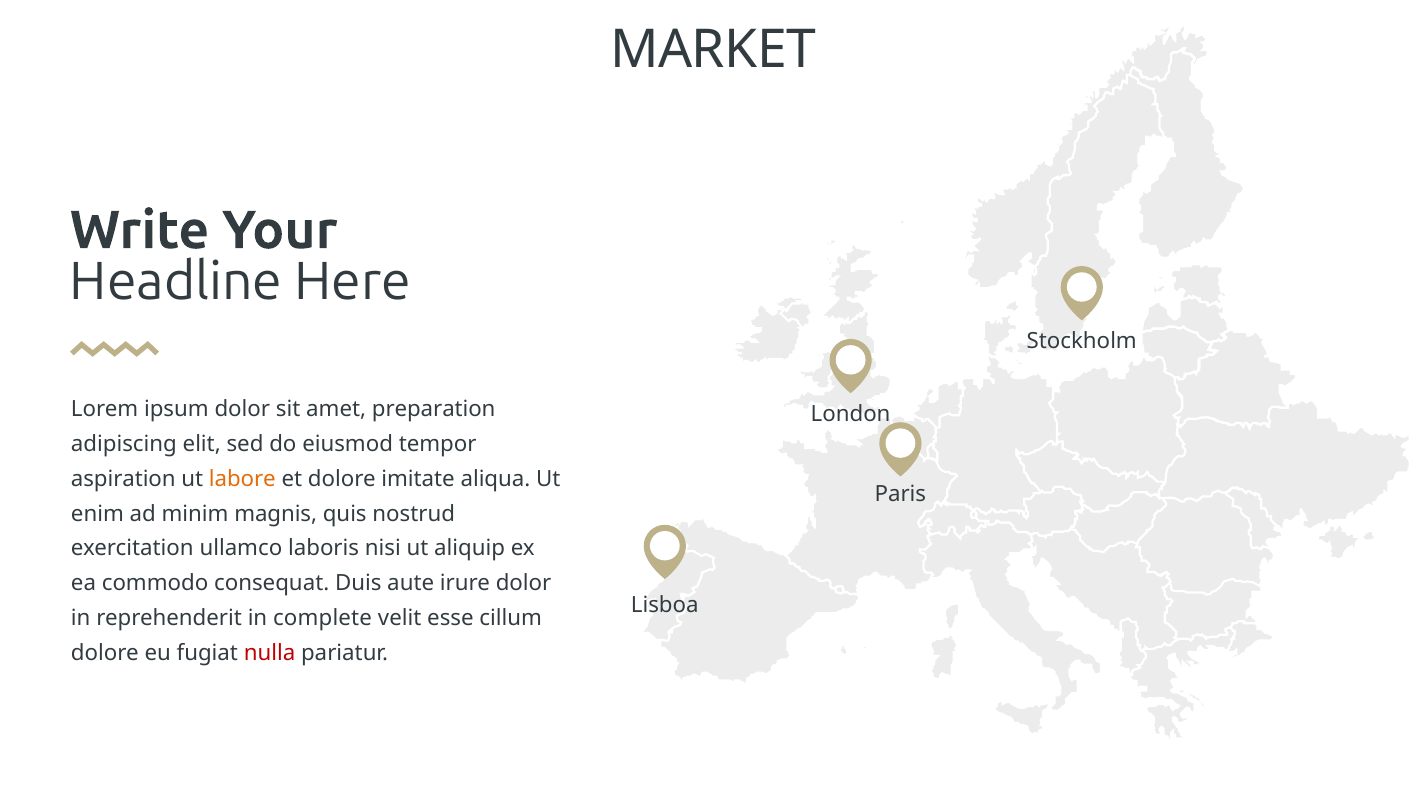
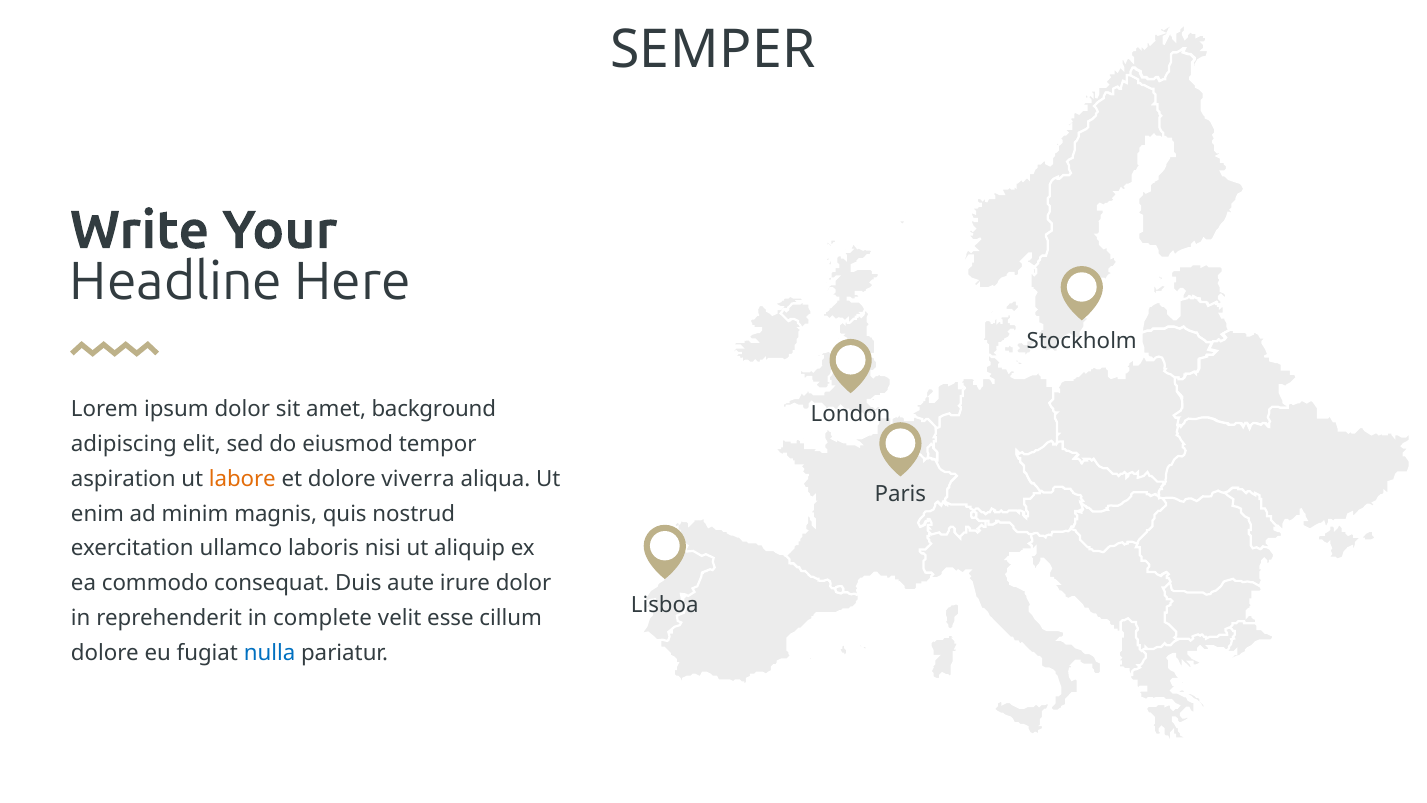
MARKET: MARKET -> SEMPER (713, 49)
preparation: preparation -> background (434, 409)
imitate: imitate -> viverra (418, 479)
nulla colour: red -> blue (270, 653)
